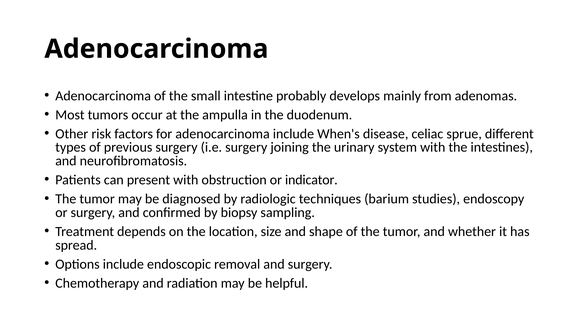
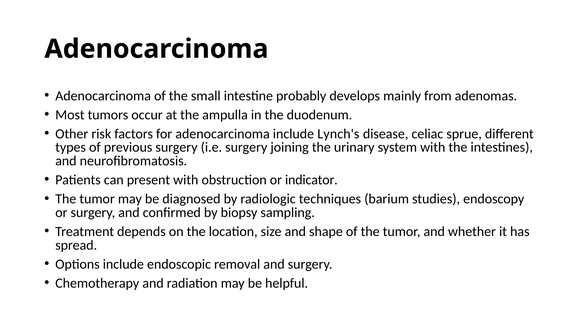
When's: When's -> Lynch's (338, 134)
